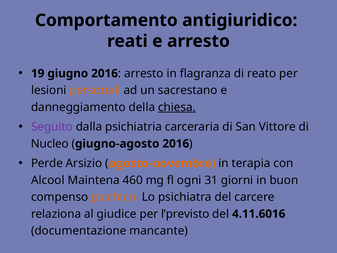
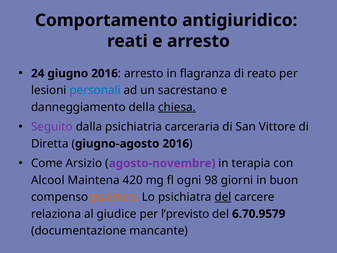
19: 19 -> 24 (38, 73)
personali colour: orange -> blue (95, 90)
Nucleo: Nucleo -> Diretta (50, 144)
Perde: Perde -> Come (47, 163)
agosto-novembre colour: orange -> purple (162, 163)
460: 460 -> 420 (133, 180)
31: 31 -> 98 (211, 180)
del underline: none -> present (223, 197)
4.11.6016: 4.11.6016 -> 6.70.9579 (259, 214)
